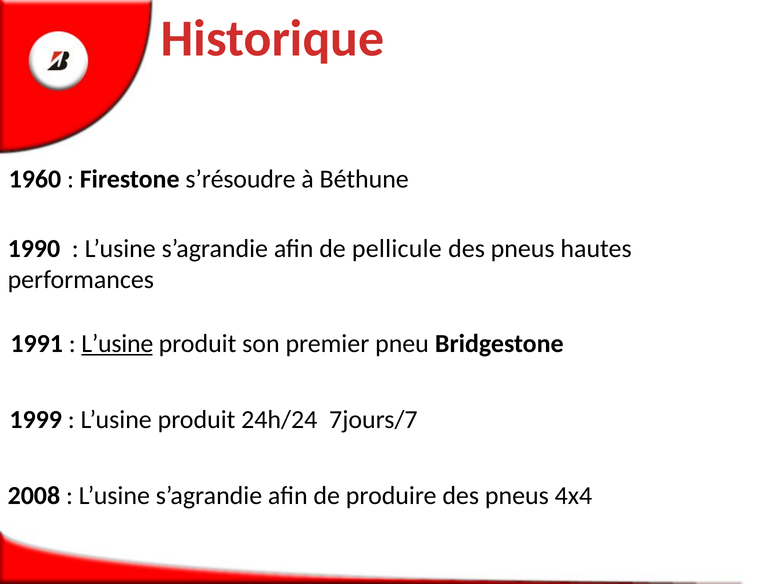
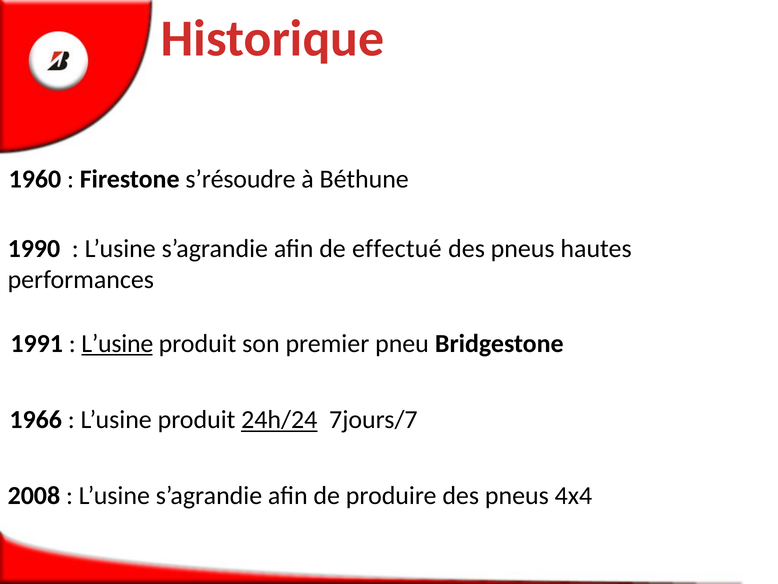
pellicule: pellicule -> effectué (397, 248)
1999: 1999 -> 1966 (36, 420)
24h/24 underline: none -> present (279, 420)
